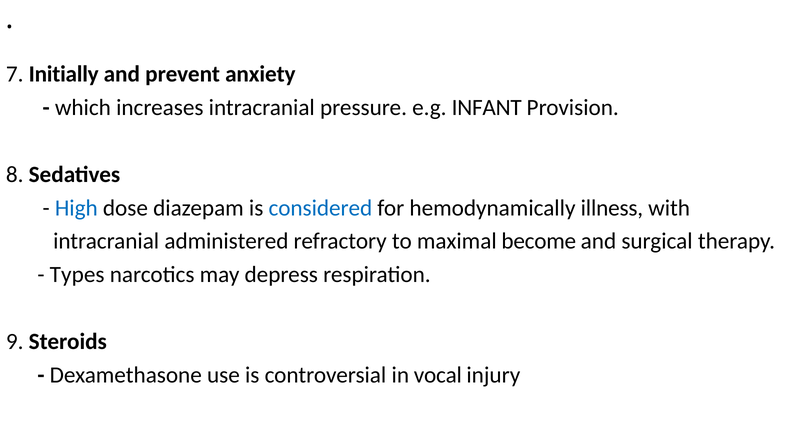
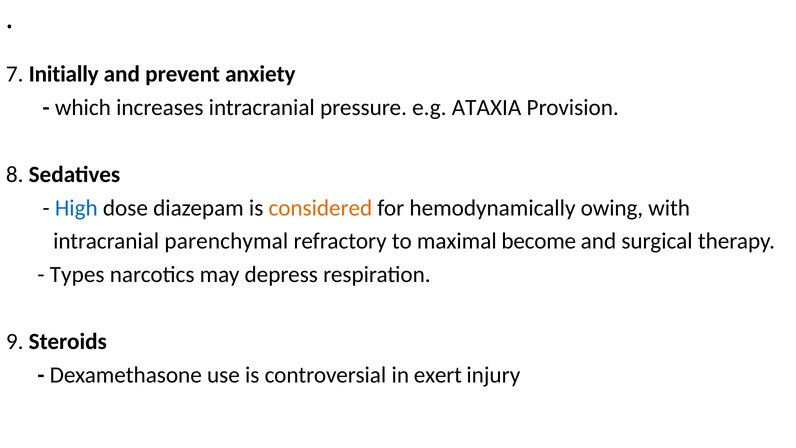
INFANT: INFANT -> ATAXIA (487, 108)
considered colour: blue -> orange (320, 208)
illness: illness -> owing (612, 208)
administered: administered -> parenchymal (226, 241)
vocal: vocal -> exert (438, 375)
